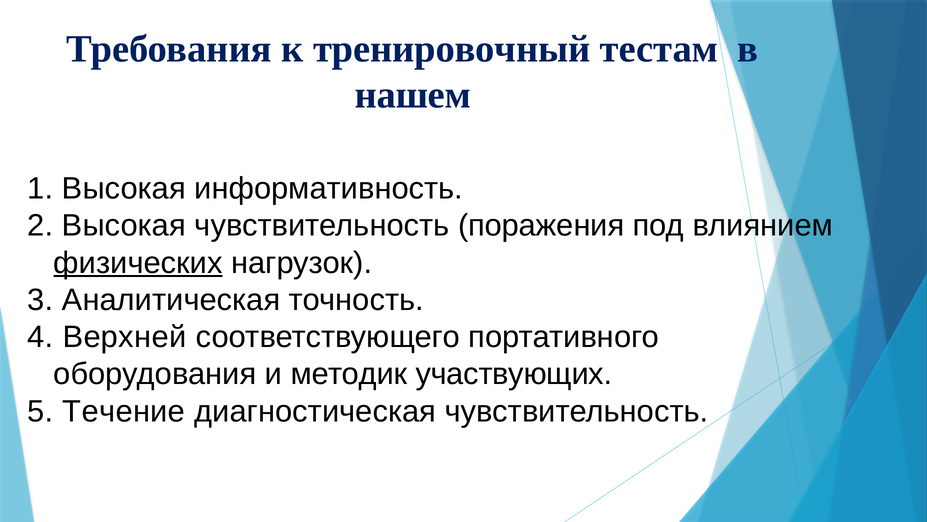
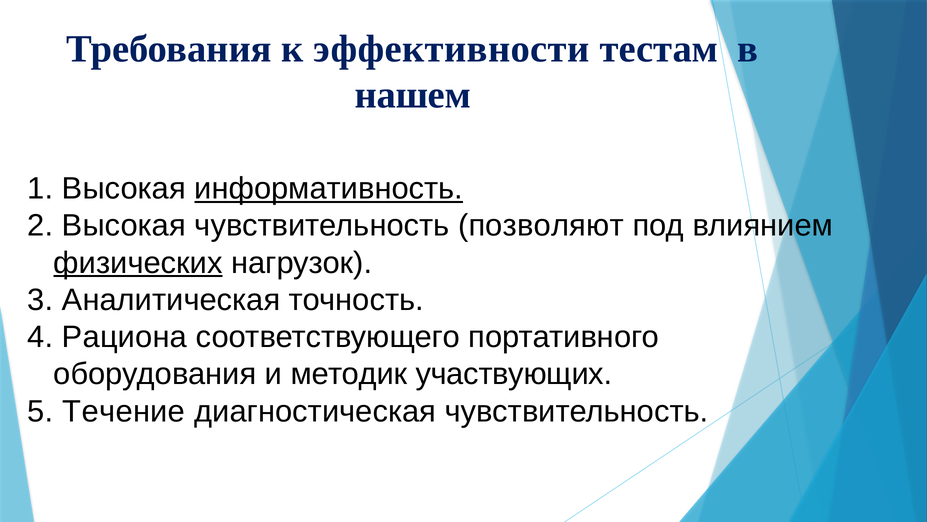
тренировочный: тренировочный -> эффективности (451, 49)
информативность underline: none -> present (329, 188)
поражения: поражения -> позволяют (541, 225)
Верхней: Верхней -> Рациона (125, 337)
